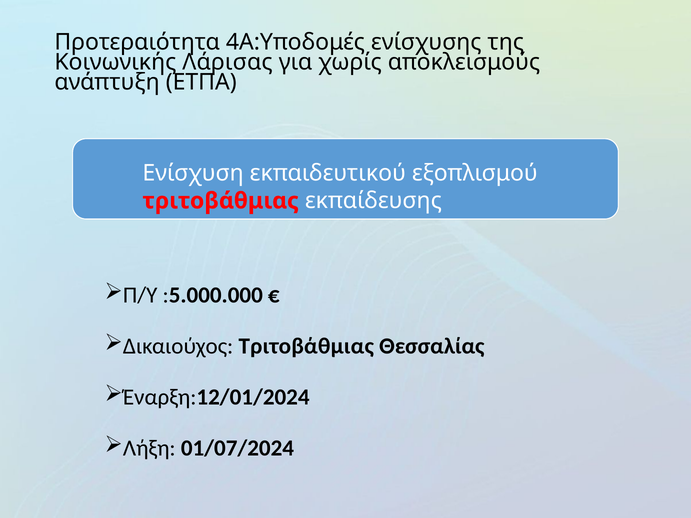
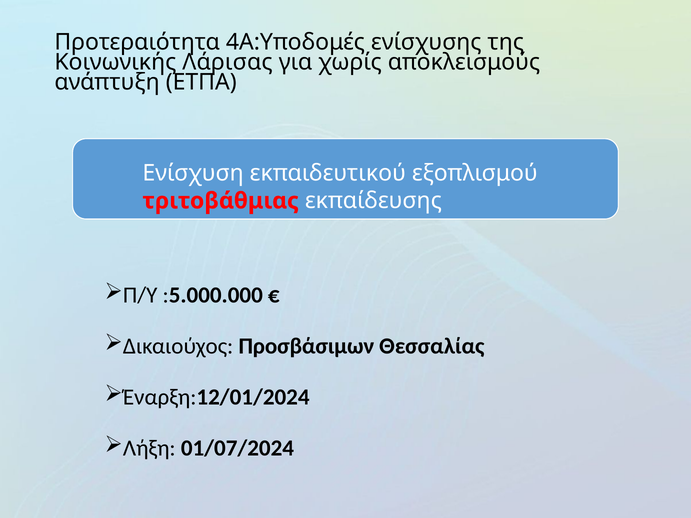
Δικαιούχος Τριτοβάθμιας: Τριτοβάθμιας -> Προσβάσιμων (306, 346)
